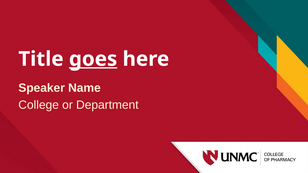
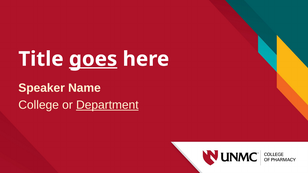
Department underline: none -> present (107, 105)
